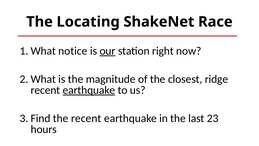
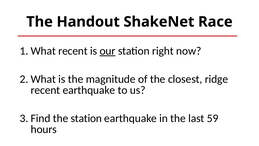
Locating: Locating -> Handout (88, 22)
notice: notice -> recent (73, 51)
earthquake underline: present -> none (89, 90)
the recent: recent -> station (86, 118)
23: 23 -> 59 (213, 118)
